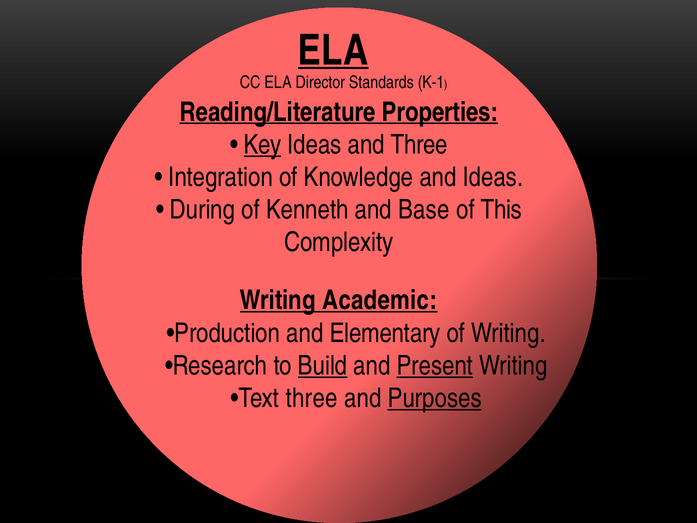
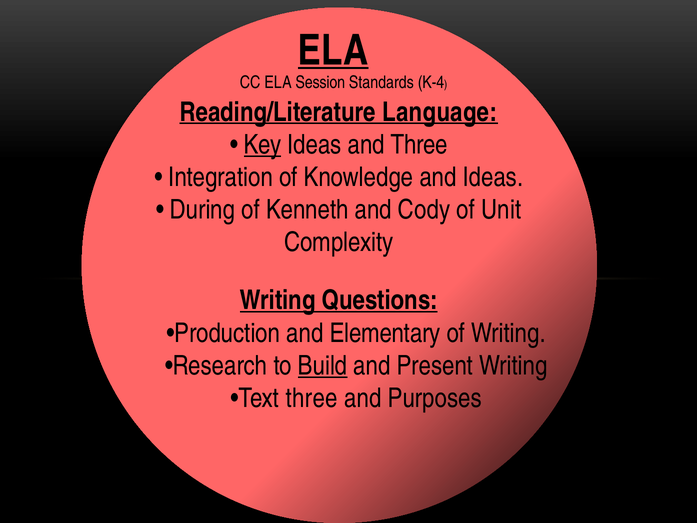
Director: Director -> Session (320, 82)
K-1: K-1 -> K-4 (431, 82)
Properties: Properties -> Language (440, 112)
Base: Base -> Cody (424, 210)
This: This -> Unit (501, 210)
Academic: Academic -> Questions (380, 300)
Present underline: present -> none (435, 365)
Purposes underline: present -> none (435, 398)
